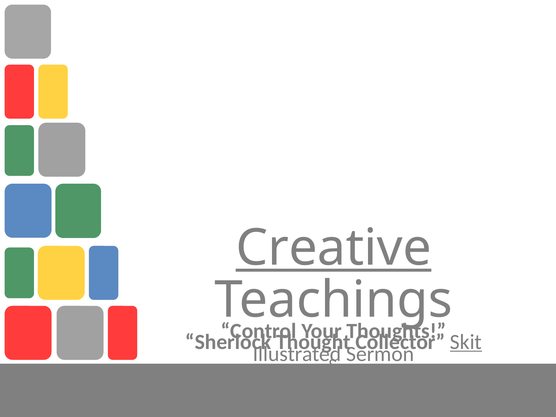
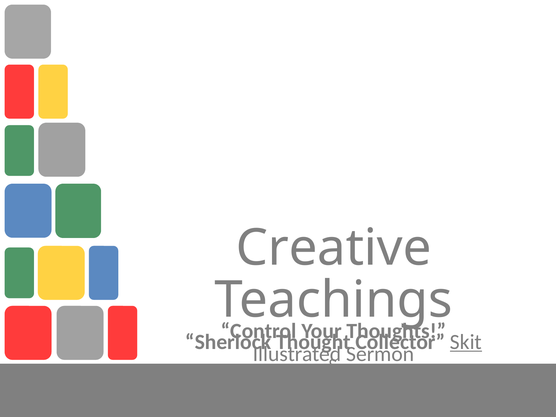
Creative underline: present -> none (334, 248)
